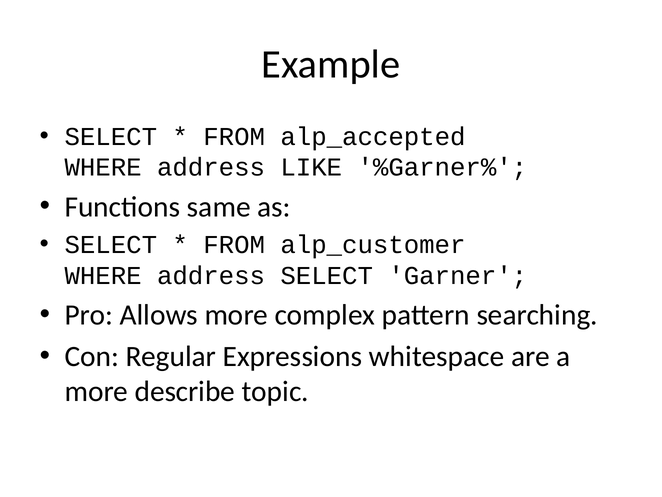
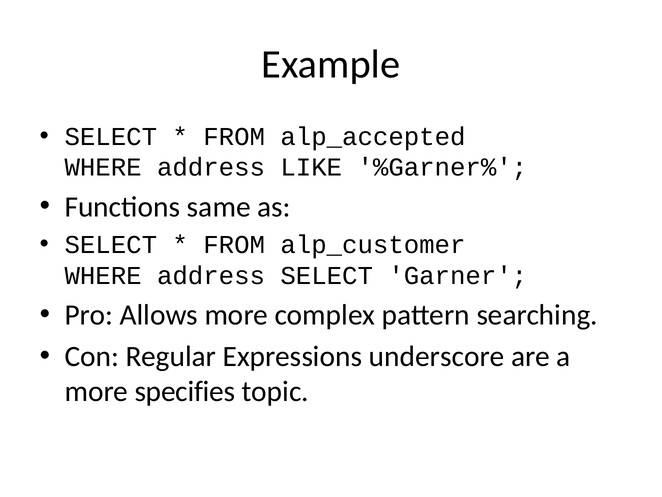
whitespace: whitespace -> underscore (437, 356)
describe: describe -> specifies (185, 391)
